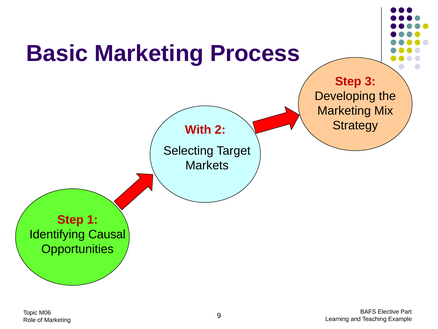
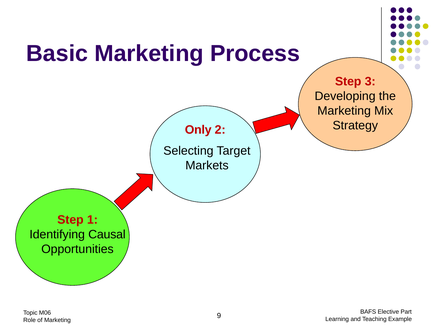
With: With -> Only (198, 130)
